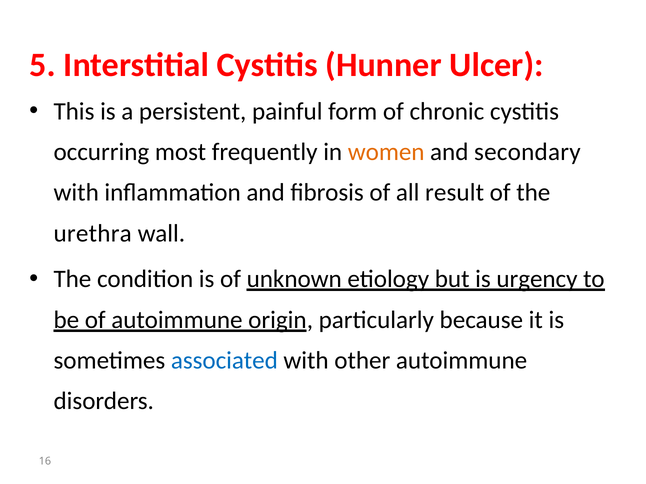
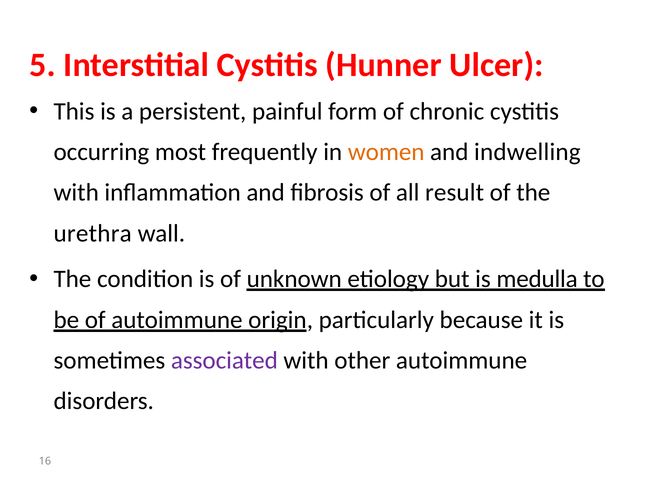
secondary: secondary -> indwelling (527, 152)
urgency: urgency -> medulla (537, 279)
associated colour: blue -> purple (224, 361)
